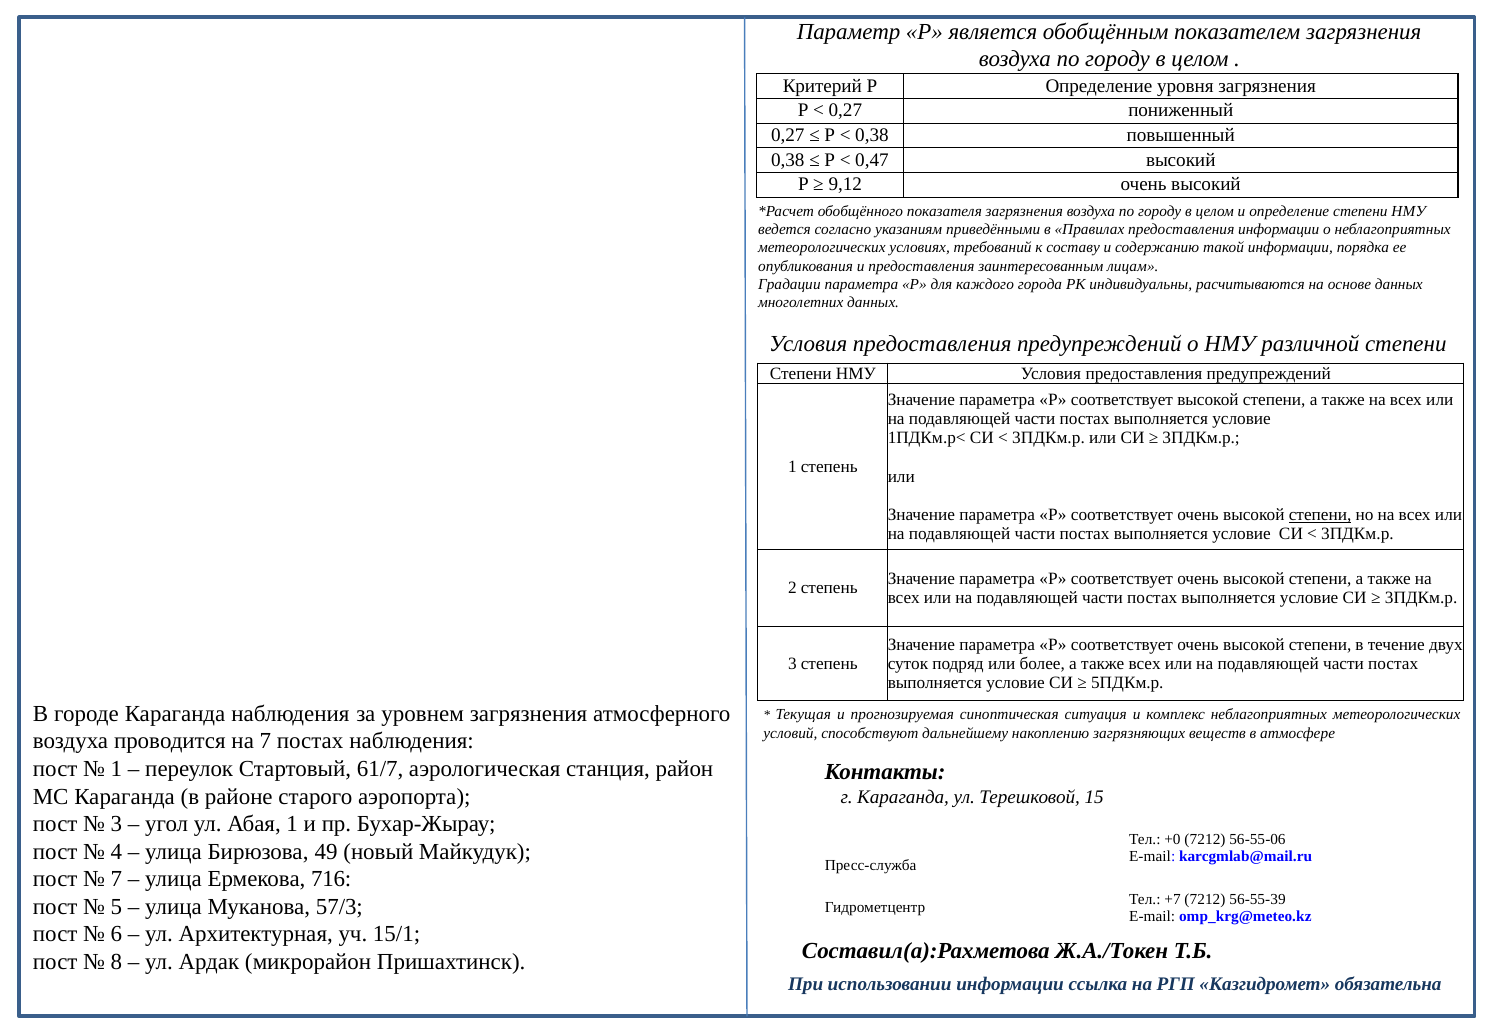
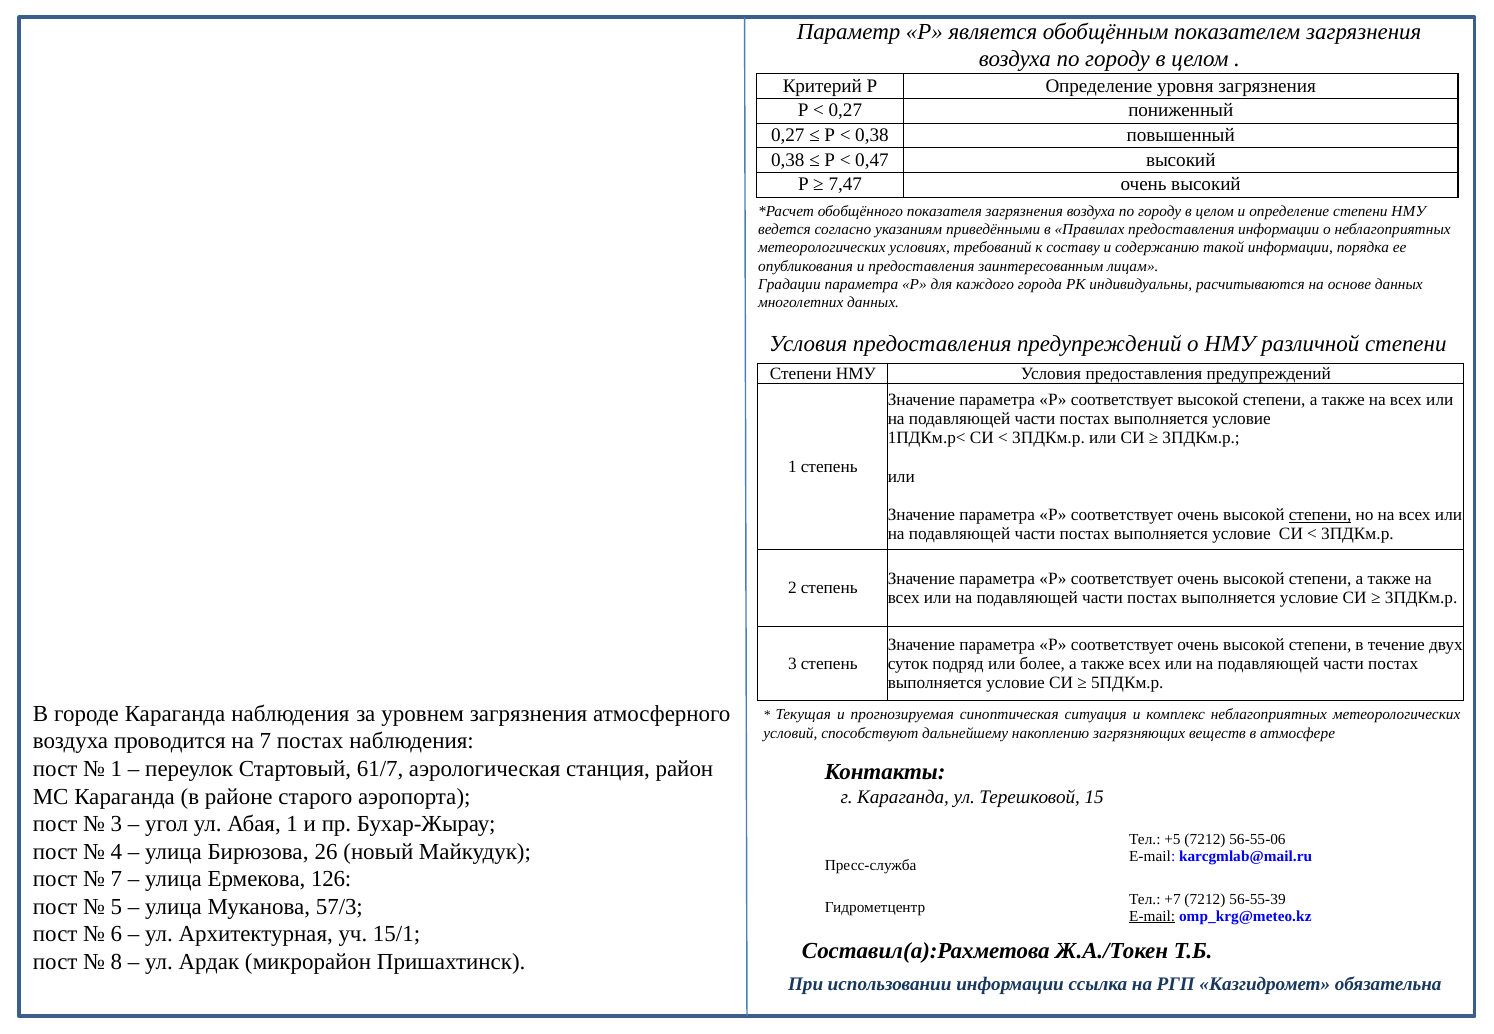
9,12: 9,12 -> 7,47 (845, 185)
+0: +0 -> +5 (1172, 840)
49: 49 -> 26 (326, 852)
716: 716 -> 126 (331, 879)
E-mail underline: none -> present (1152, 917)
